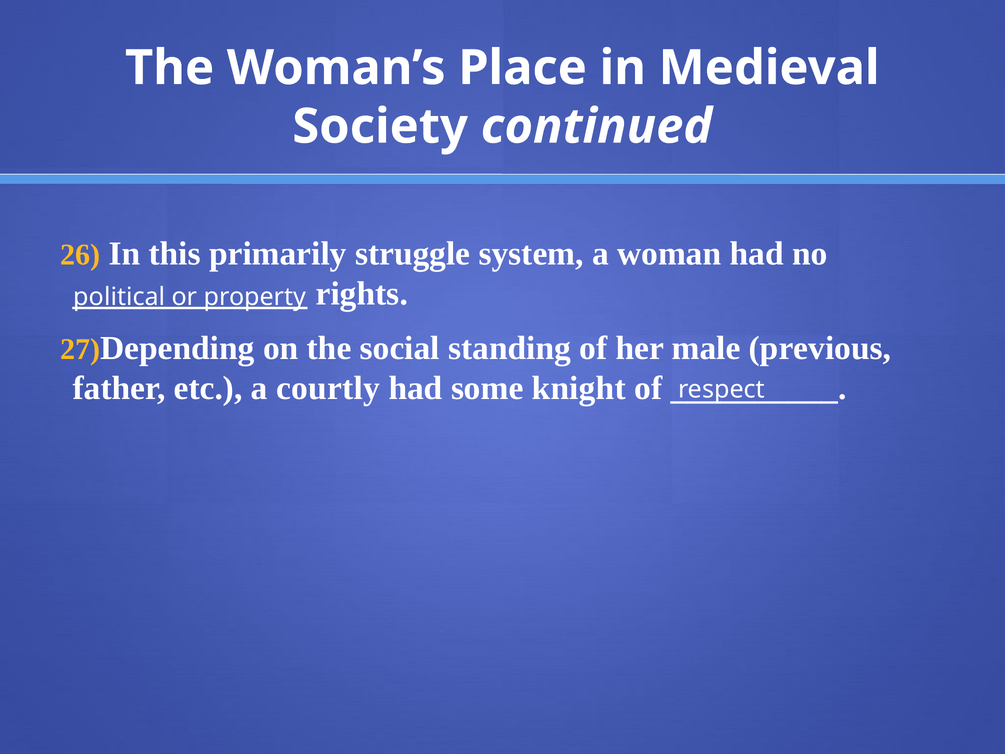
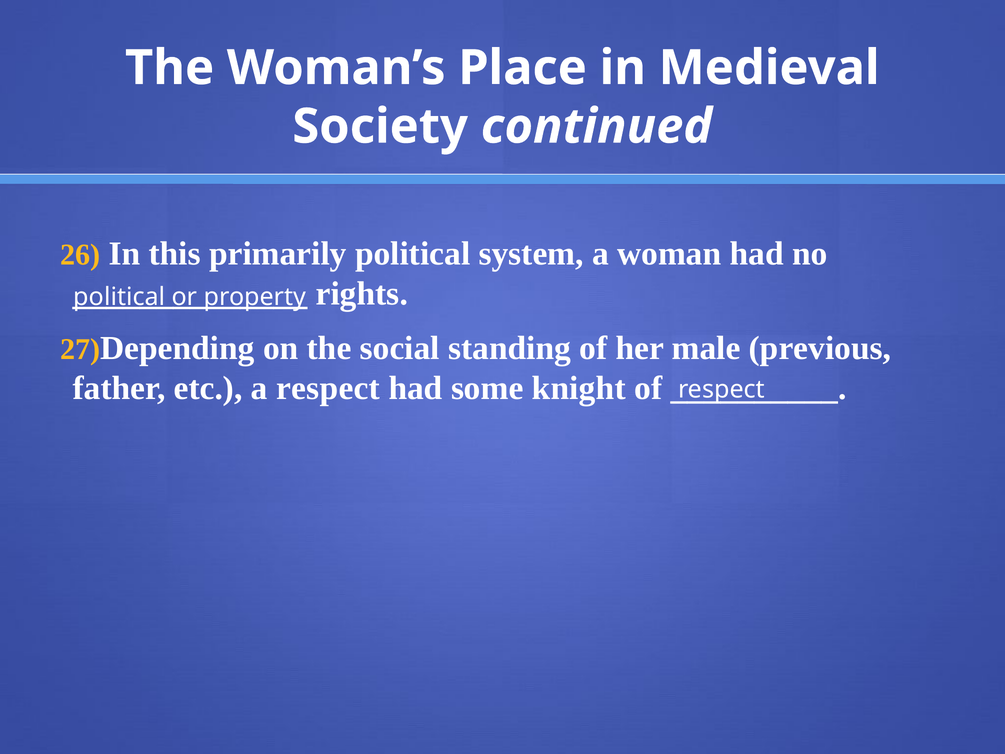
primarily struggle: struggle -> political (413, 254)
a courtly: courtly -> respect (328, 388)
